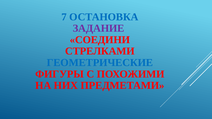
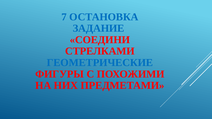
ЗАДАНИЕ colour: purple -> blue (99, 28)
